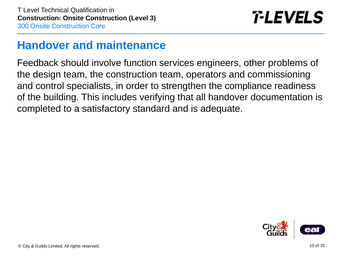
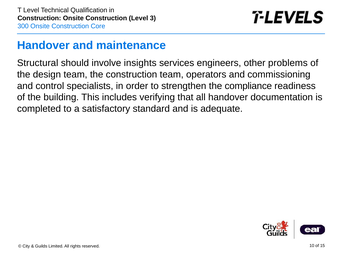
Feedback: Feedback -> Structural (38, 63)
function: function -> insights (140, 63)
